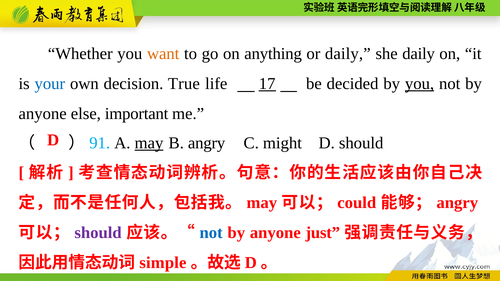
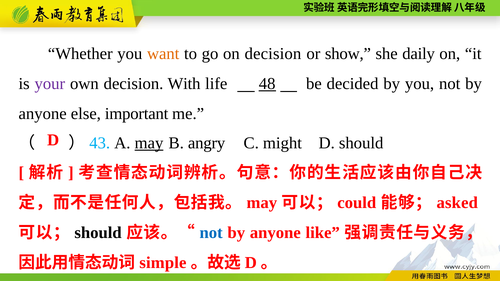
on anything: anything -> decision (273, 54)
or daily: daily -> show (348, 54)
your colour: blue -> purple (50, 84)
True: True -> With (184, 84)
17: 17 -> 48 (267, 84)
you underline: present -> none (420, 84)
91: 91 -> 43 (100, 143)
angry: angry -> asked (457, 203)
should colour: purple -> black (98, 233)
just: just -> like (323, 233)
